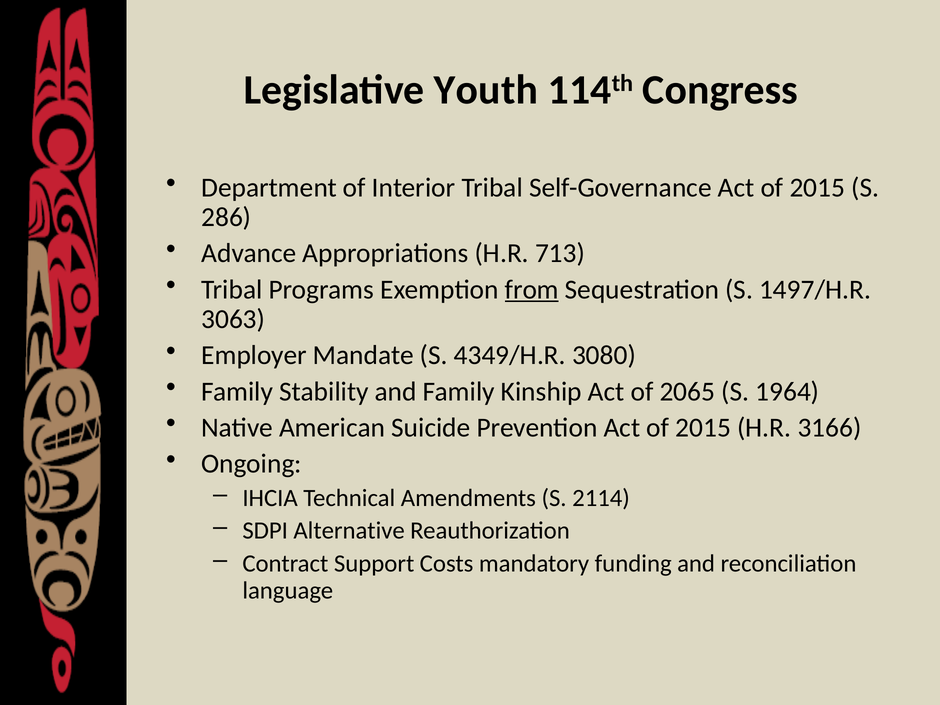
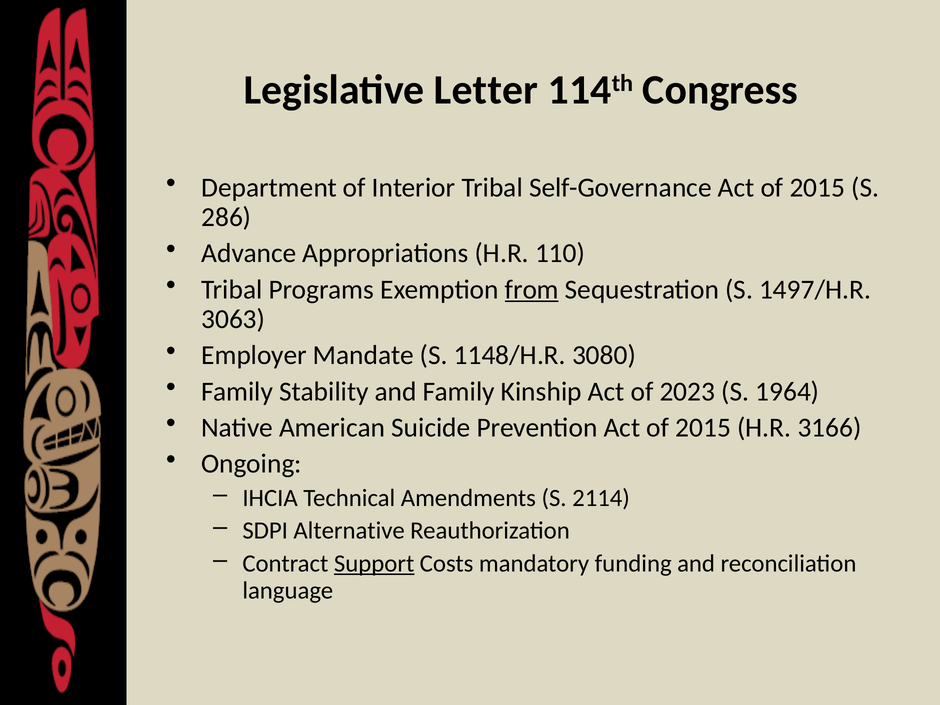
Youth: Youth -> Letter (486, 90)
713: 713 -> 110 (560, 253)
4349/H.R: 4349/H.R -> 1148/H.R (510, 355)
2065: 2065 -> 2023 (687, 392)
Support underline: none -> present (374, 564)
